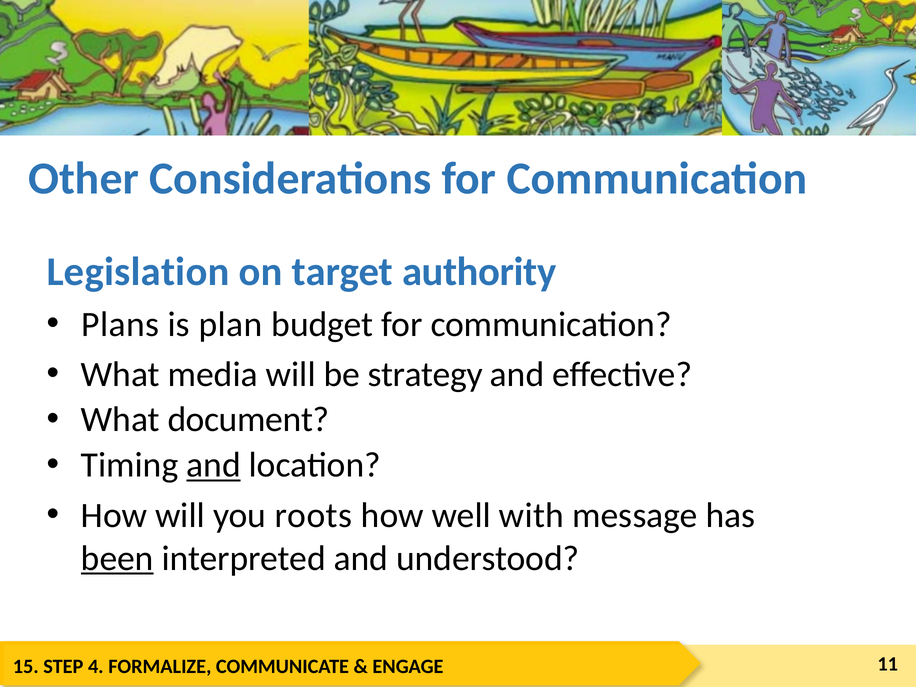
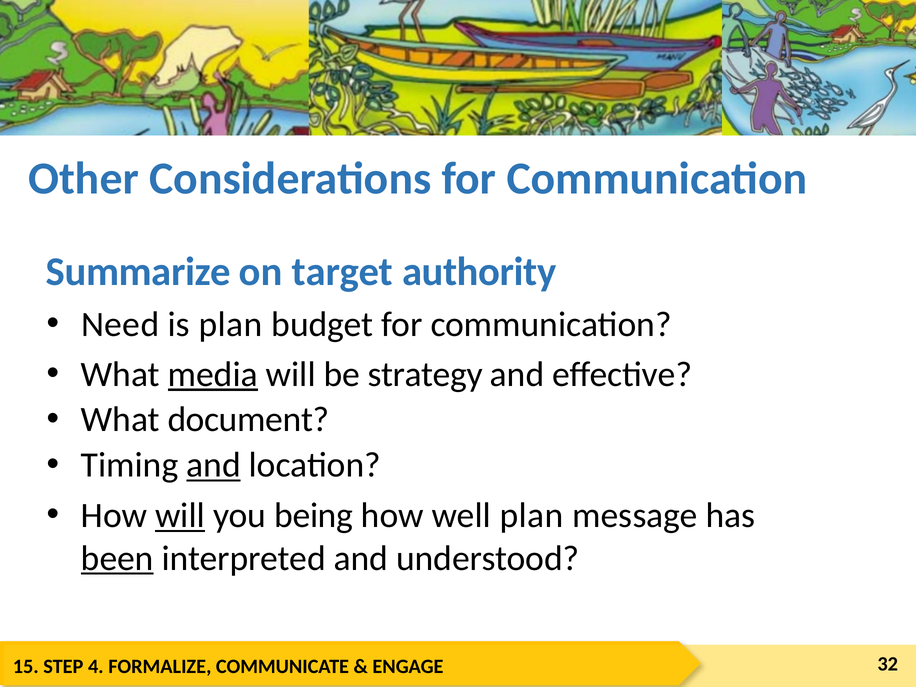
Legislation: Legislation -> Summarize (138, 272)
Plans: Plans -> Need (120, 324)
media underline: none -> present (213, 374)
will underline: none -> present (180, 516)
roots: roots -> being (314, 516)
well with: with -> plan (531, 516)
11: 11 -> 32 (888, 664)
